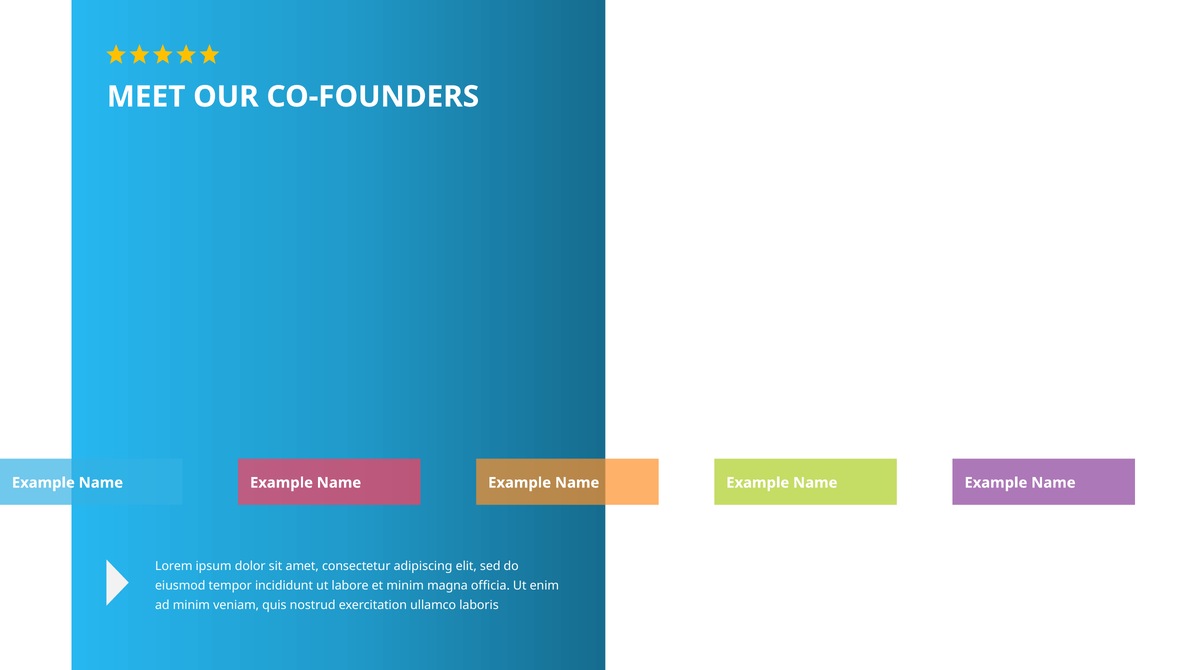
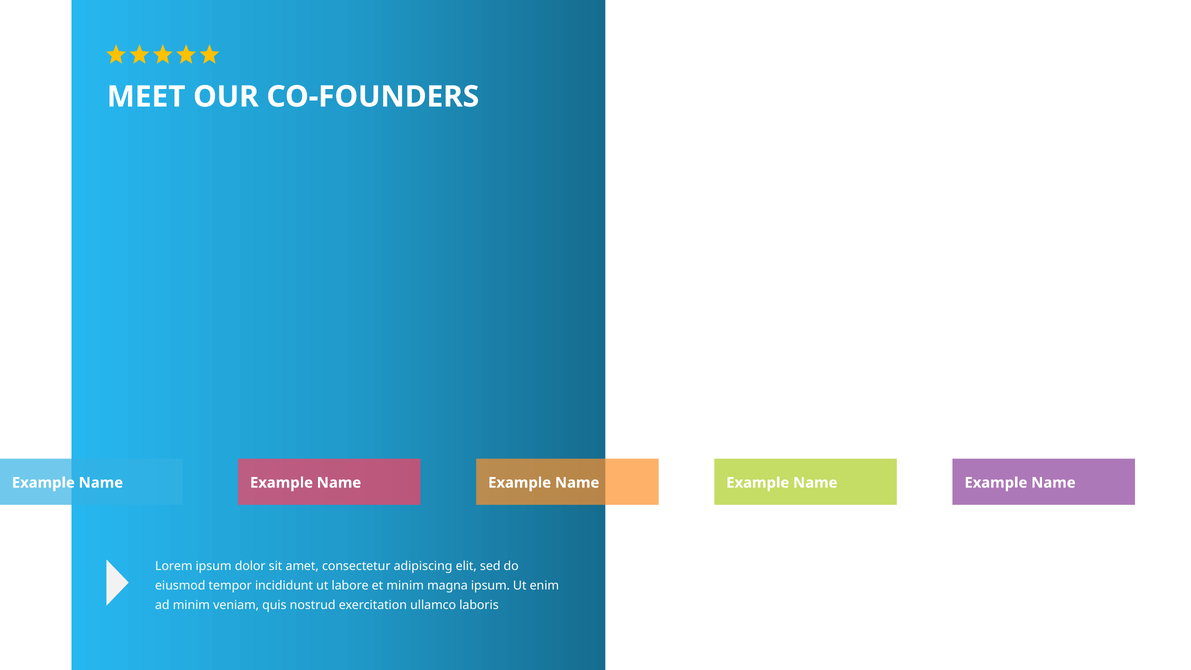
magna officia: officia -> ipsum (490, 586)
